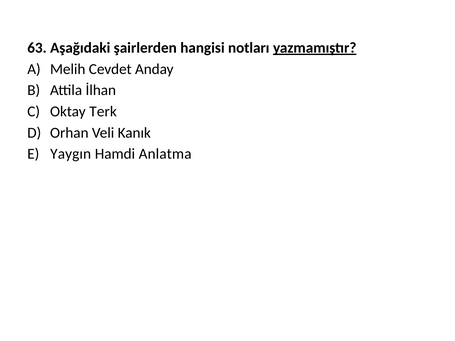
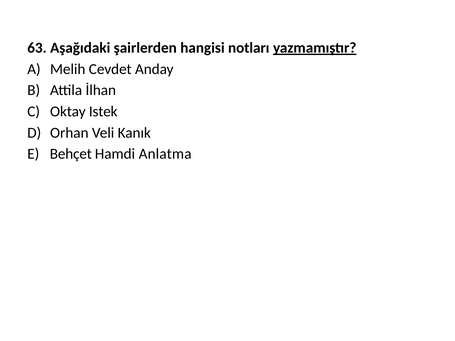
Terk: Terk -> Istek (103, 112)
Yaygın: Yaygın -> Behçet (71, 154)
